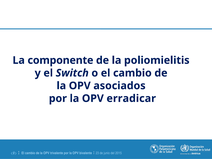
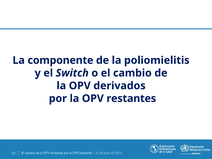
asociados: asociados -> derivados (119, 86)
erradicar: erradicar -> restantes (131, 98)
